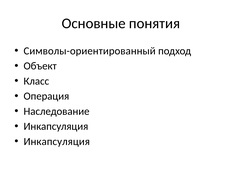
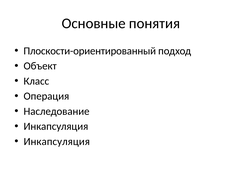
Символы-ориентированный: Символы-ориентированный -> Плоскости-ориентированный (90, 51)
